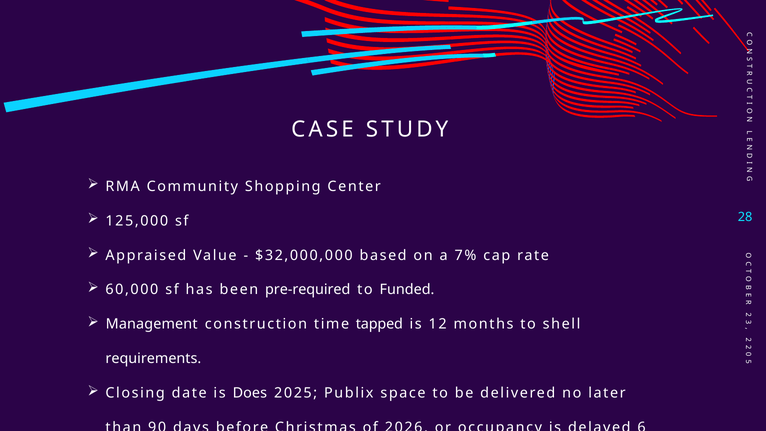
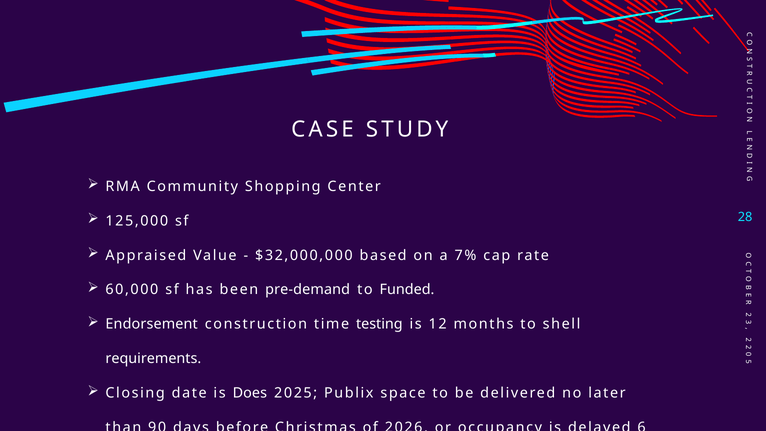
pre-required: pre-required -> pre-demand (308, 290)
Management: Management -> Endorsement (152, 324)
tapped: tapped -> testing (379, 324)
